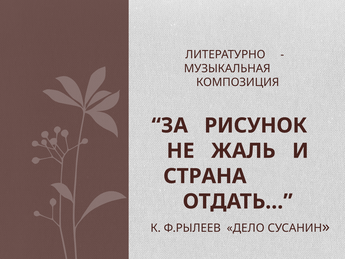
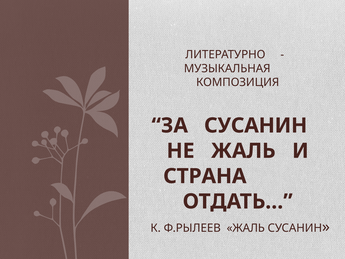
ЗА РИСУНОК: РИСУНОК -> СУСАНИН (256, 125)
Ф.РЫЛЕЕВ ДЕЛО: ДЕЛО -> ЖАЛЬ (246, 228)
